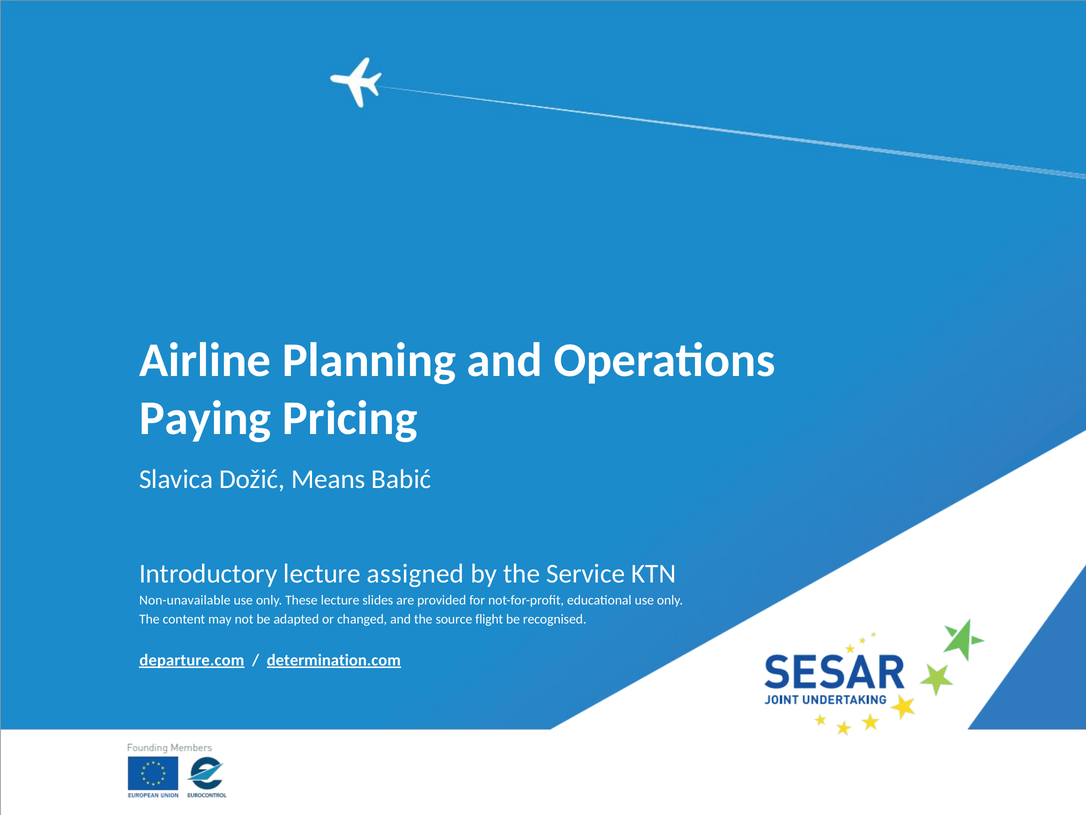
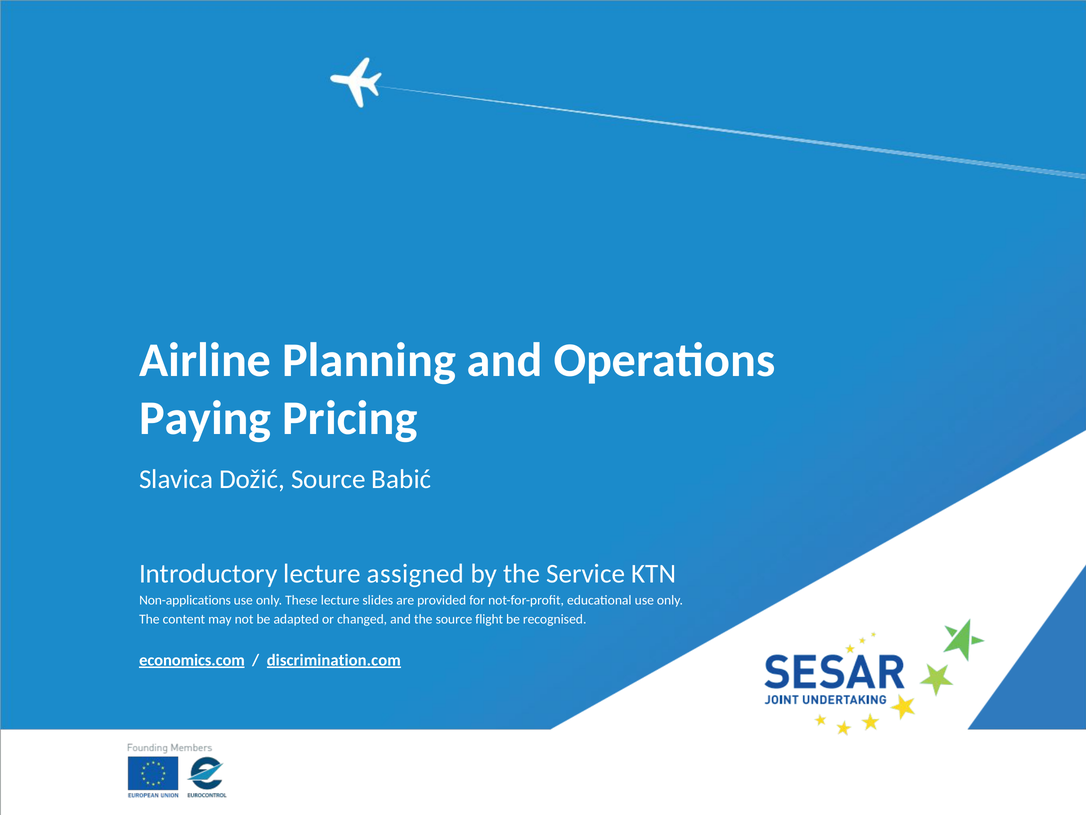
Dožić Means: Means -> Source (328, 479)
Non-unavailable: Non-unavailable -> Non-applications (185, 600)
departure.com: departure.com -> economics.com (192, 660)
determination.com: determination.com -> discrimination.com (334, 660)
